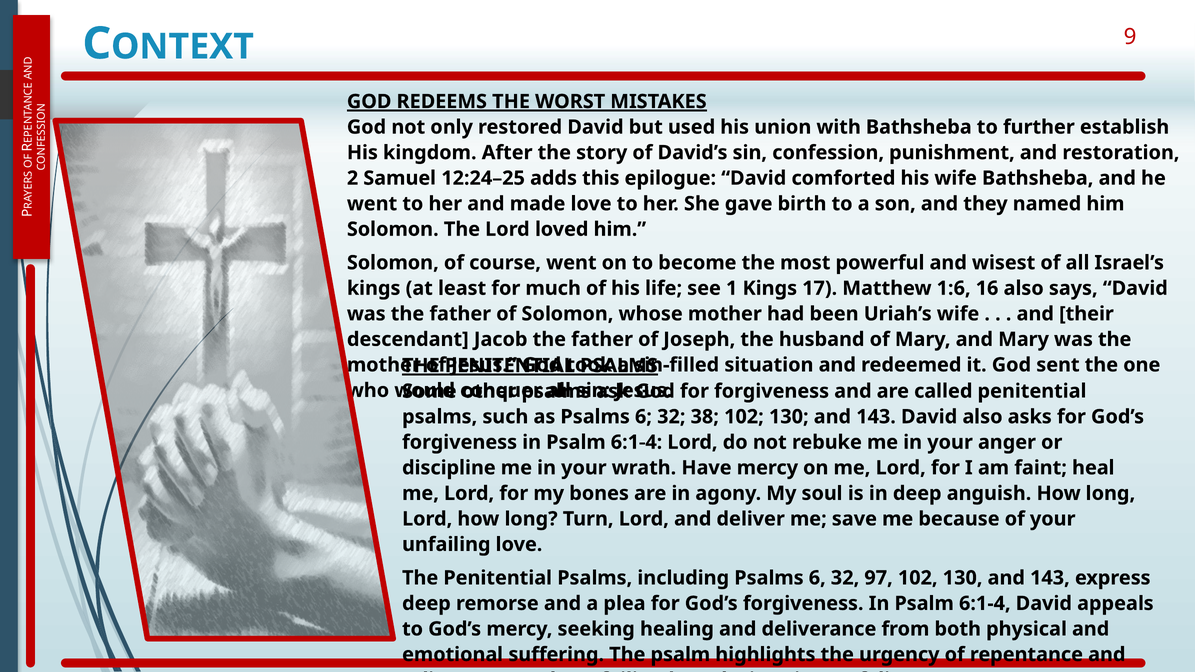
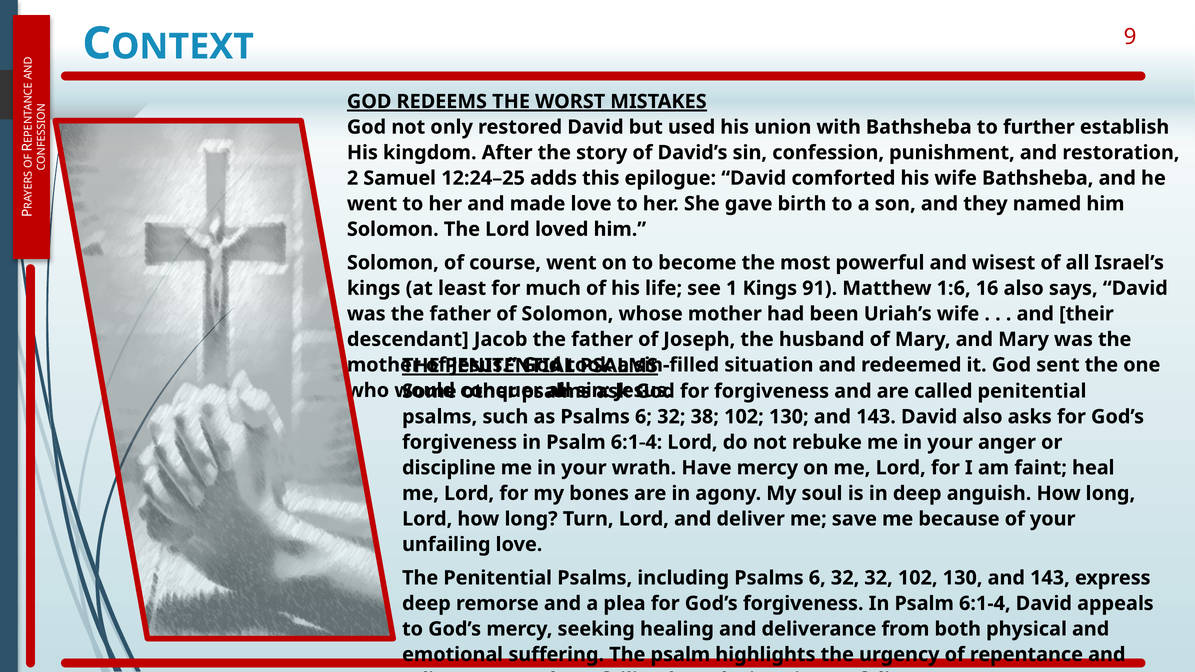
17: 17 -> 91 (820, 288)
32 97: 97 -> 32 (879, 578)
